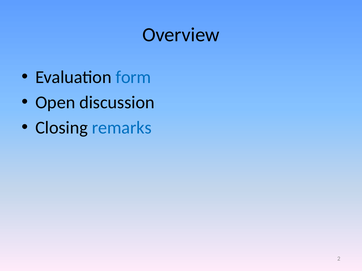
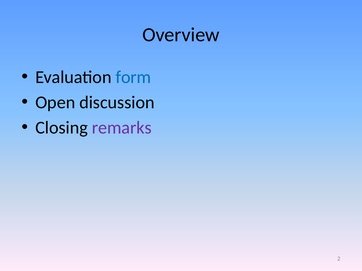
remarks colour: blue -> purple (122, 128)
